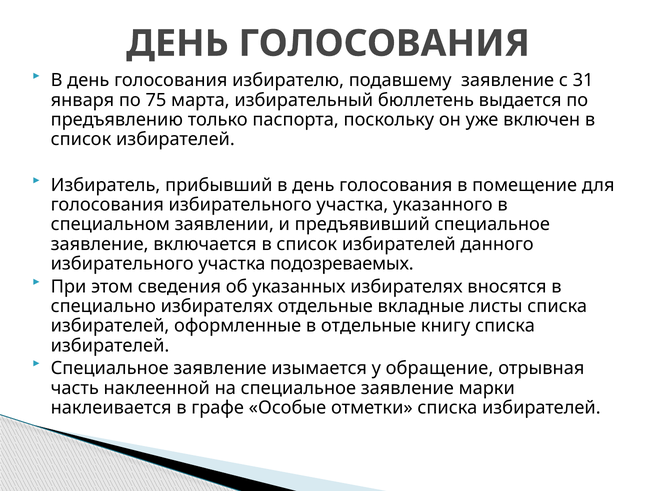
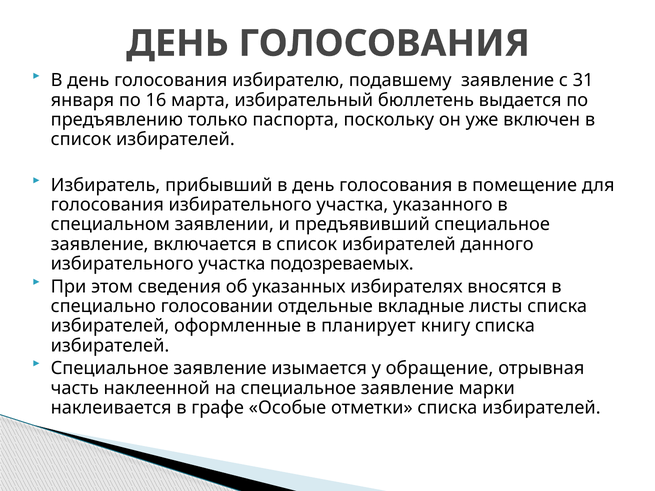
75: 75 -> 16 (156, 100)
специально избирателях: избирателях -> голосовании (217, 306)
в отдельные: отдельные -> планирует (368, 326)
